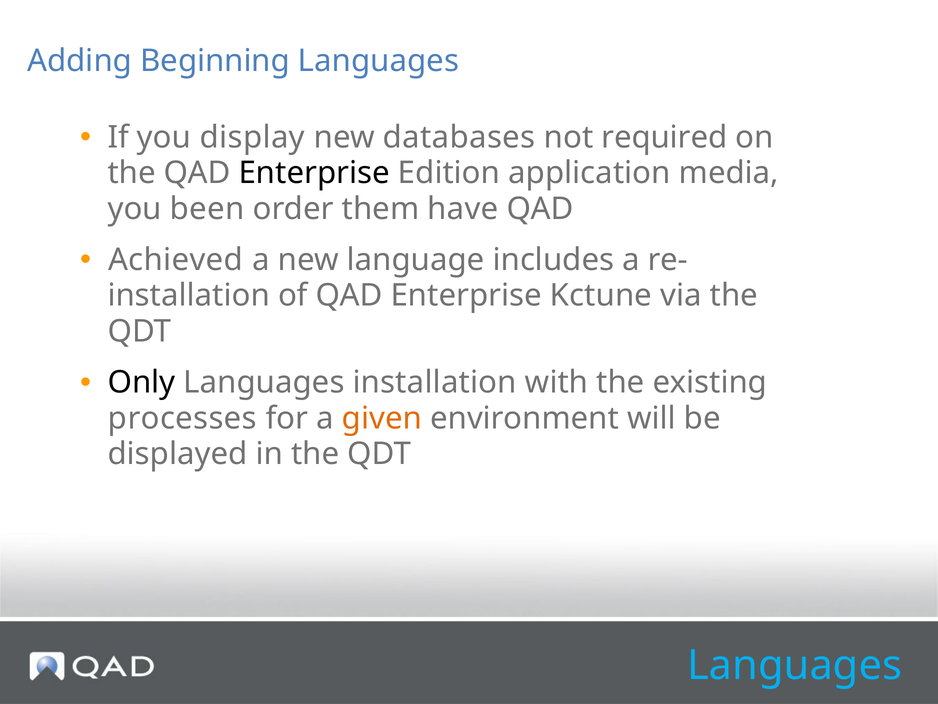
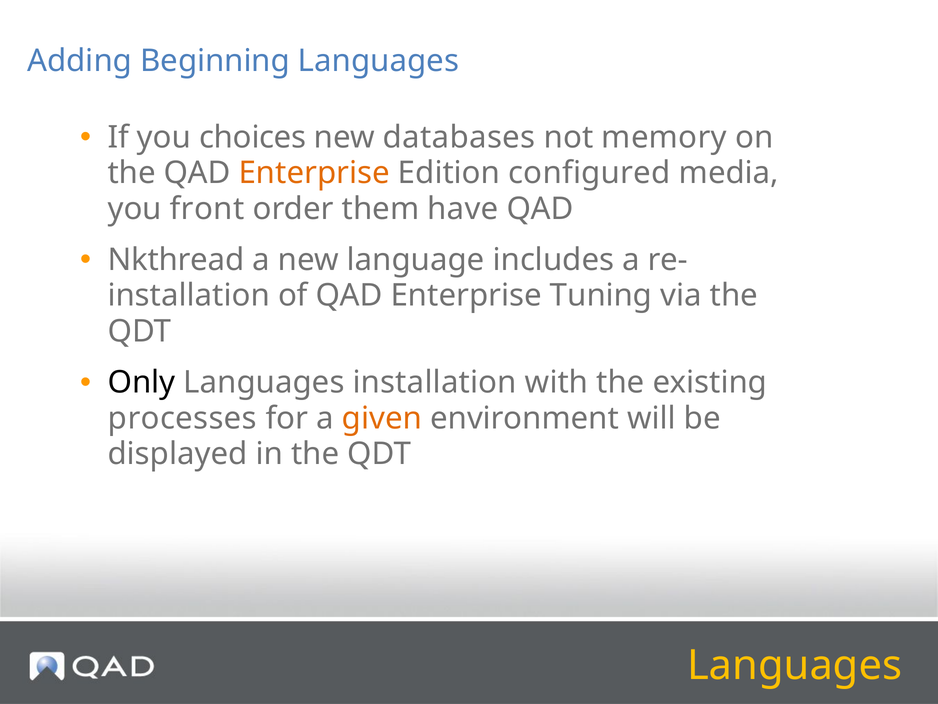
display: display -> choices (253, 137)
required: required -> memory (664, 137)
Enterprise colour: black -> orange (314, 173)
application: application -> configured (589, 173)
been: been -> front (207, 209)
Achieved: Achieved -> Nkthread (176, 260)
Kctune: Kctune -> Tuning (601, 295)
Languages colour: light blue -> yellow (795, 665)
